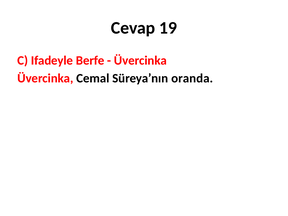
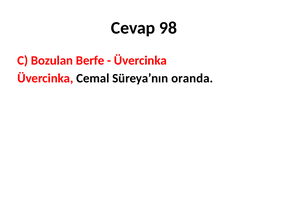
19: 19 -> 98 (168, 28)
Ifadeyle: Ifadeyle -> Bozulan (52, 60)
